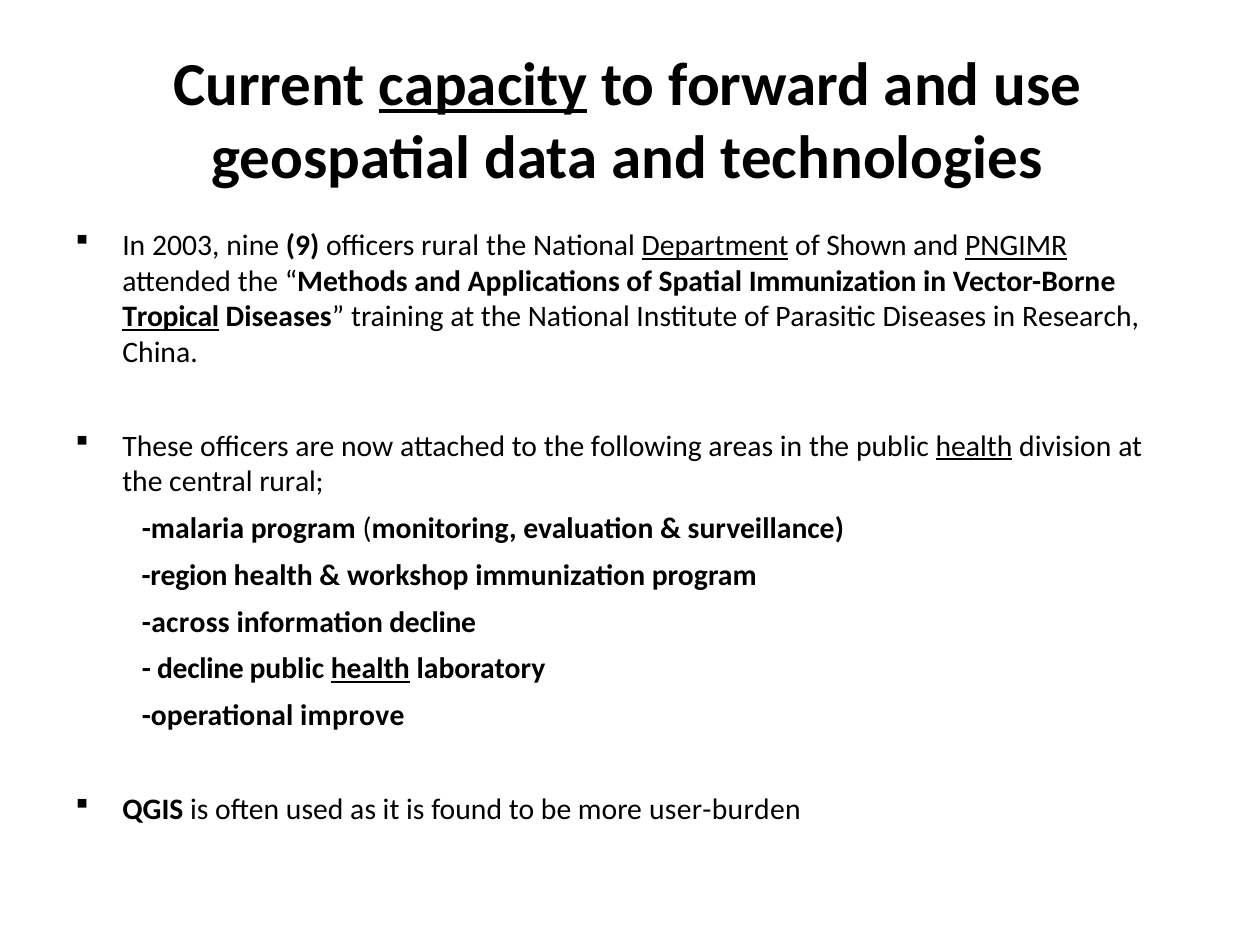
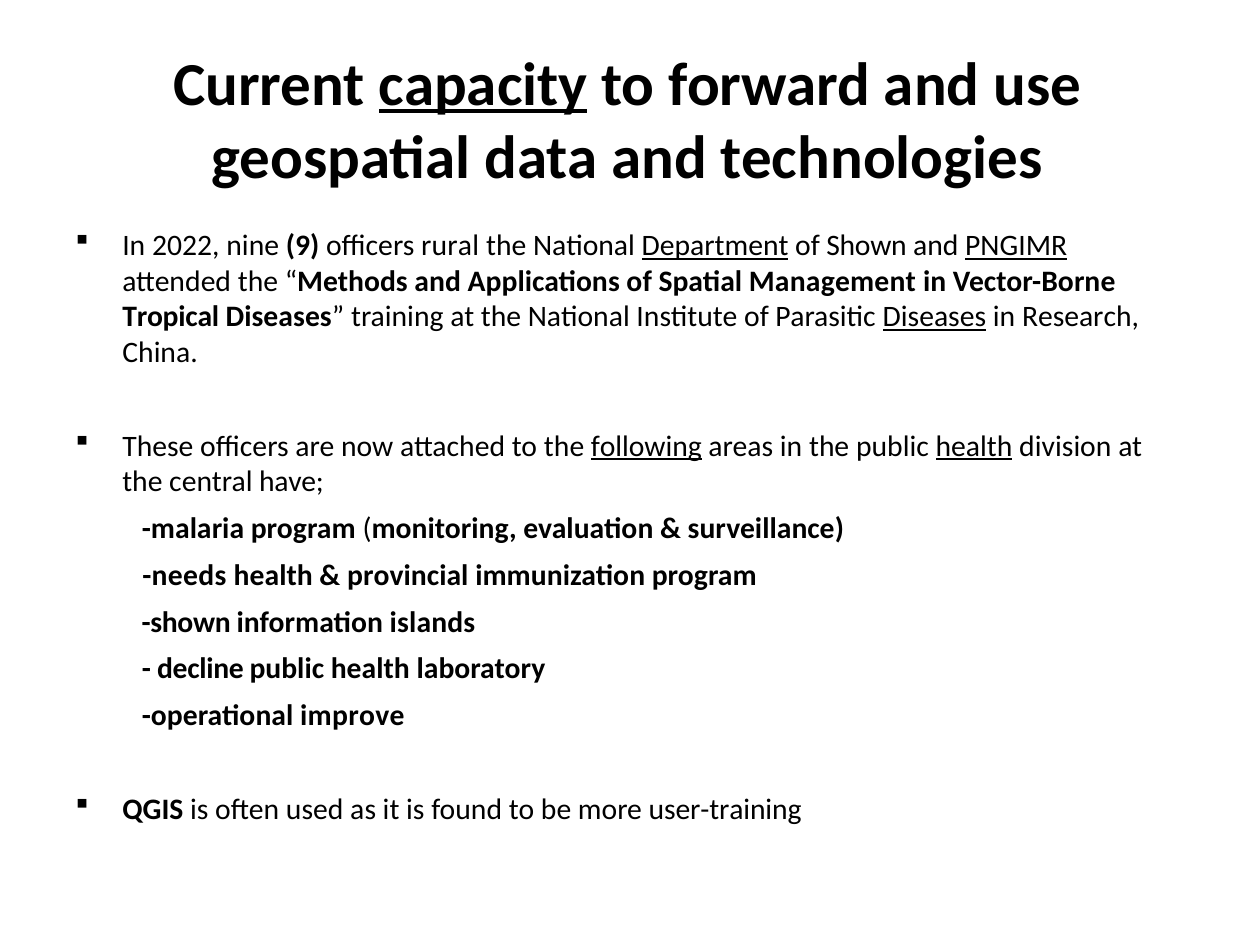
2003: 2003 -> 2022 (186, 246)
Spatial Immunization: Immunization -> Management (832, 281)
Tropical underline: present -> none (171, 317)
Diseases underline: none -> present (934, 317)
following underline: none -> present (646, 446)
central rural: rural -> have (292, 482)
region: region -> needs (184, 575)
workshop: workshop -> provincial (408, 575)
across: across -> shown (186, 622)
information decline: decline -> islands (432, 622)
health underline: present -> none (370, 669)
user-burden: user-burden -> user-training (725, 809)
